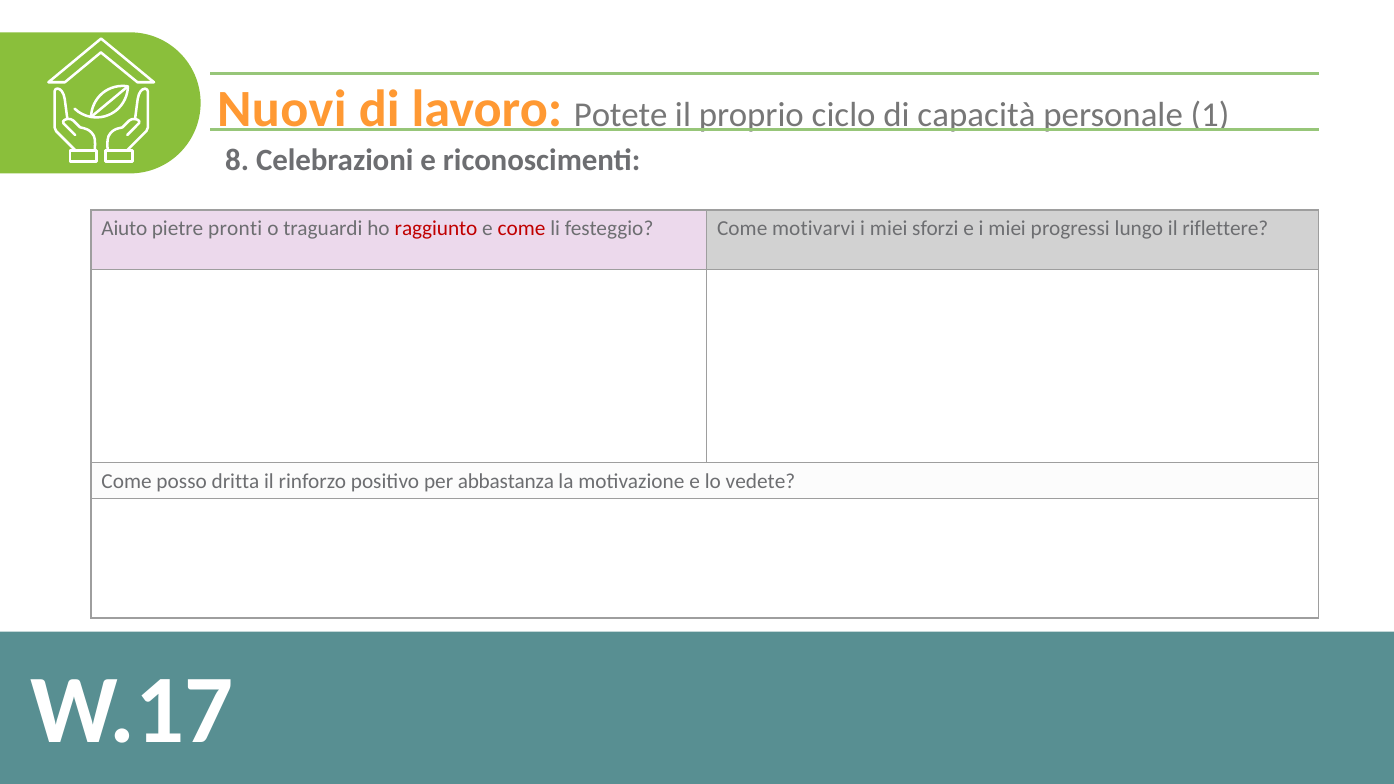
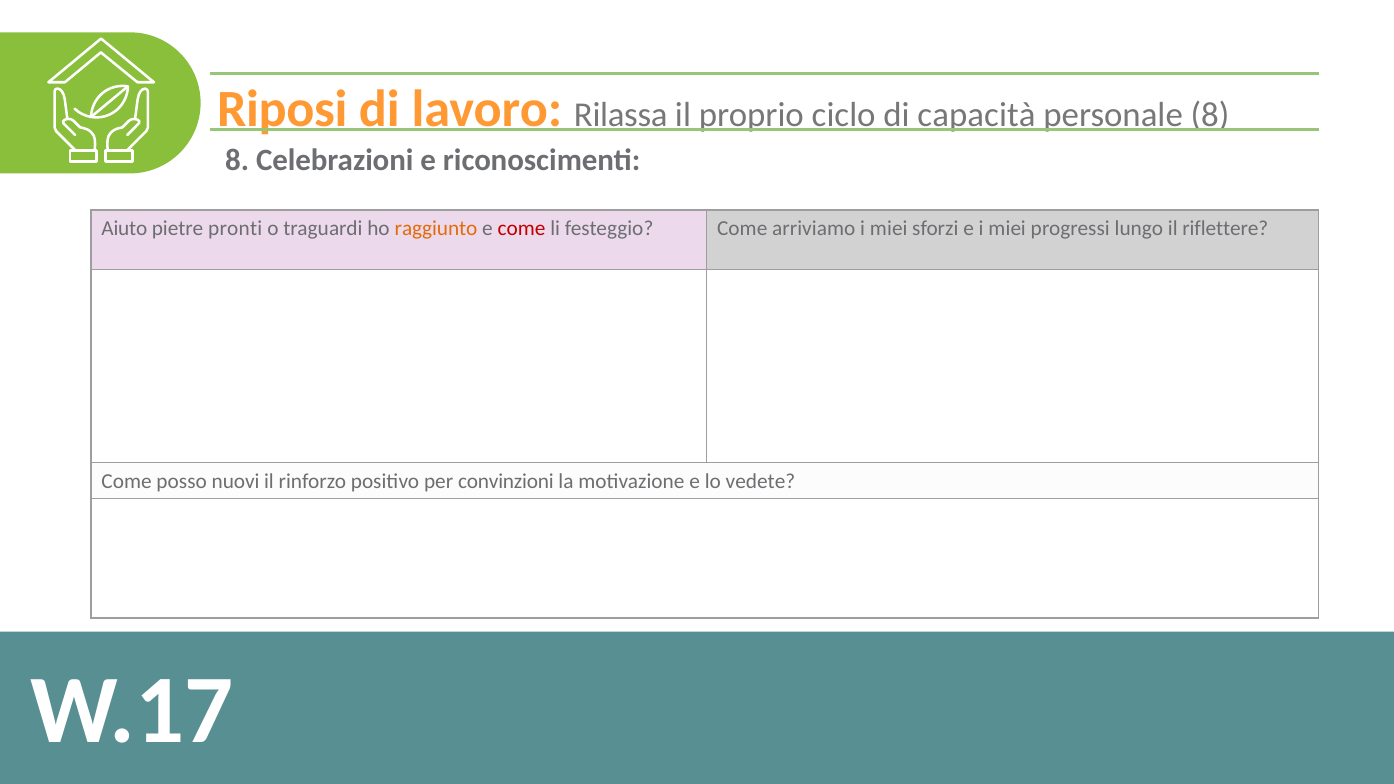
Nuovi: Nuovi -> Riposi (282, 110)
Potete: Potete -> Rilassa (621, 115)
personale 1: 1 -> 8 (1210, 115)
raggiunto colour: red -> orange (436, 229)
motivarvi: motivarvi -> arriviamo (814, 229)
dritta: dritta -> nuovi (236, 481)
abbastanza: abbastanza -> convinzioni (506, 481)
